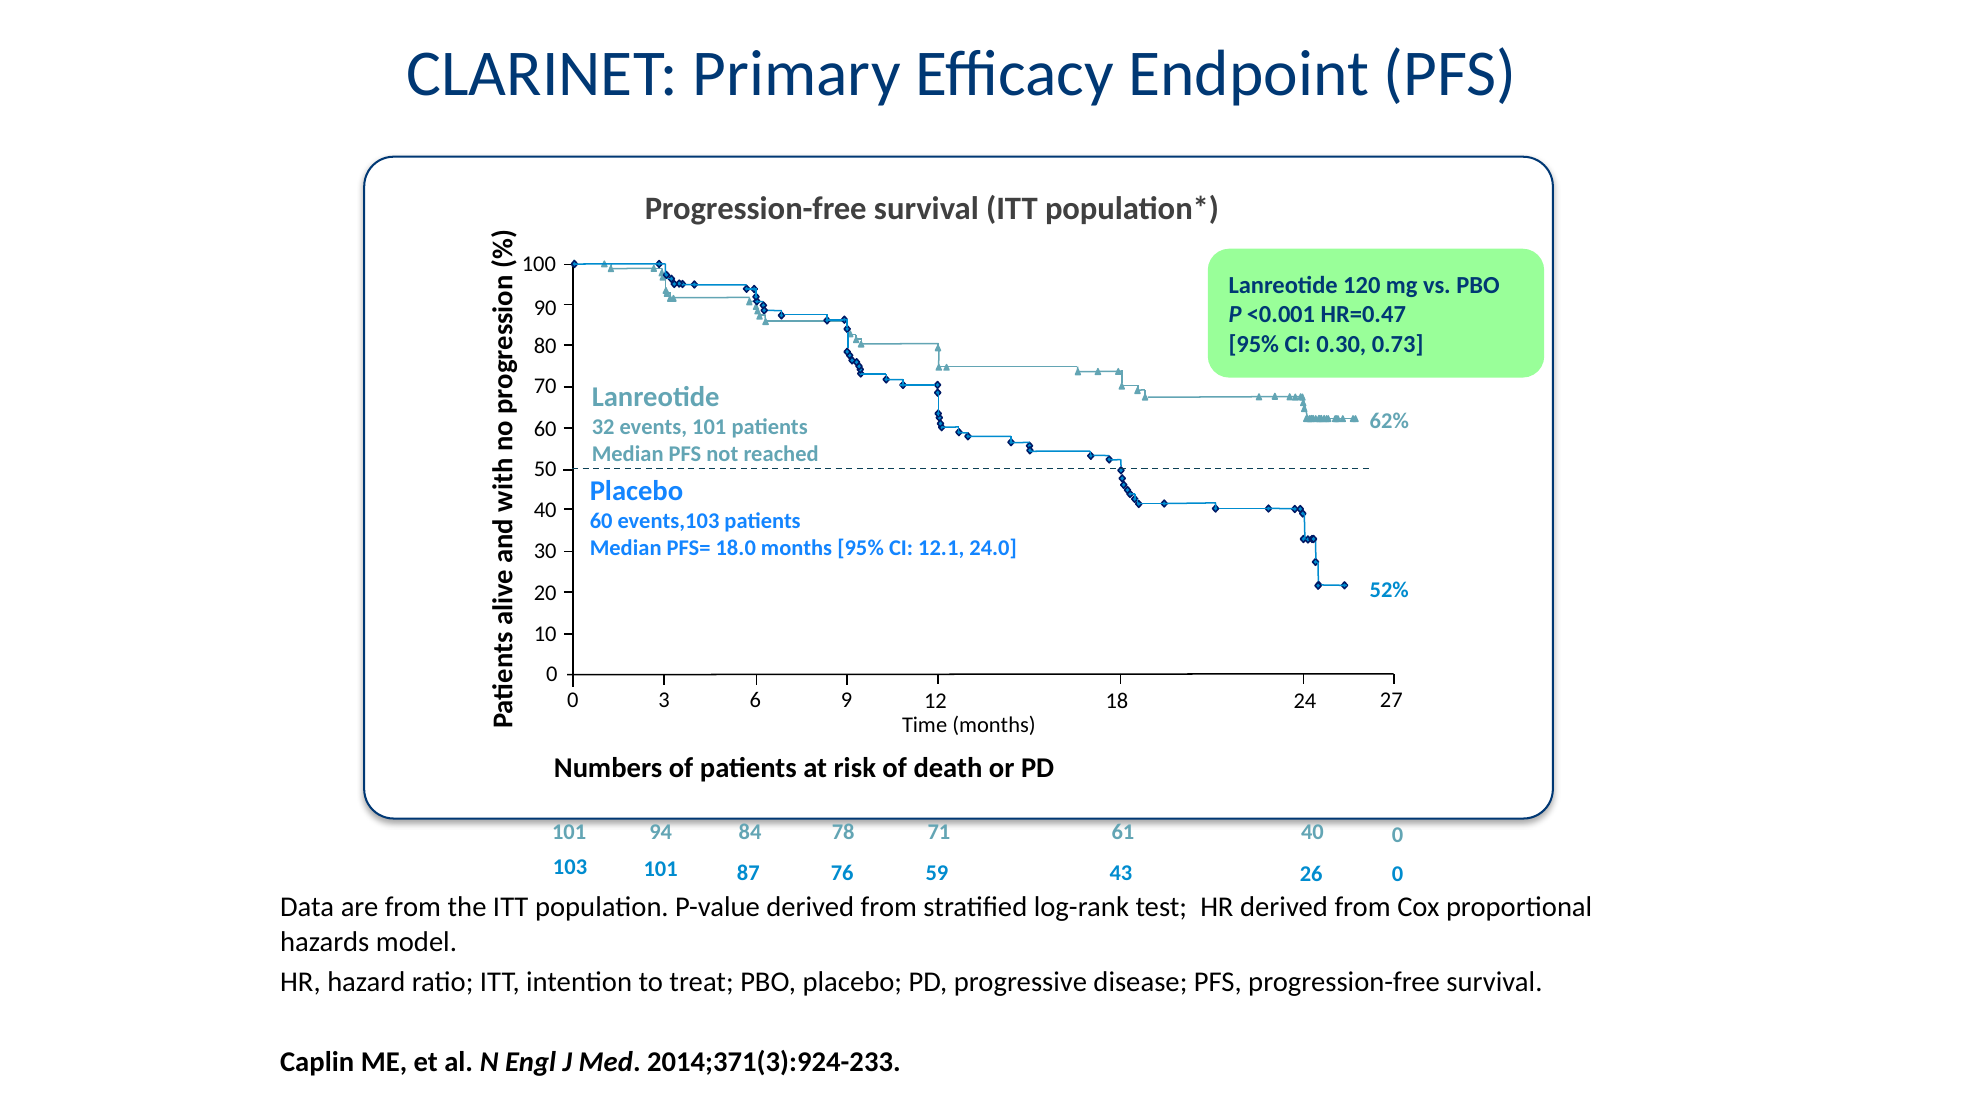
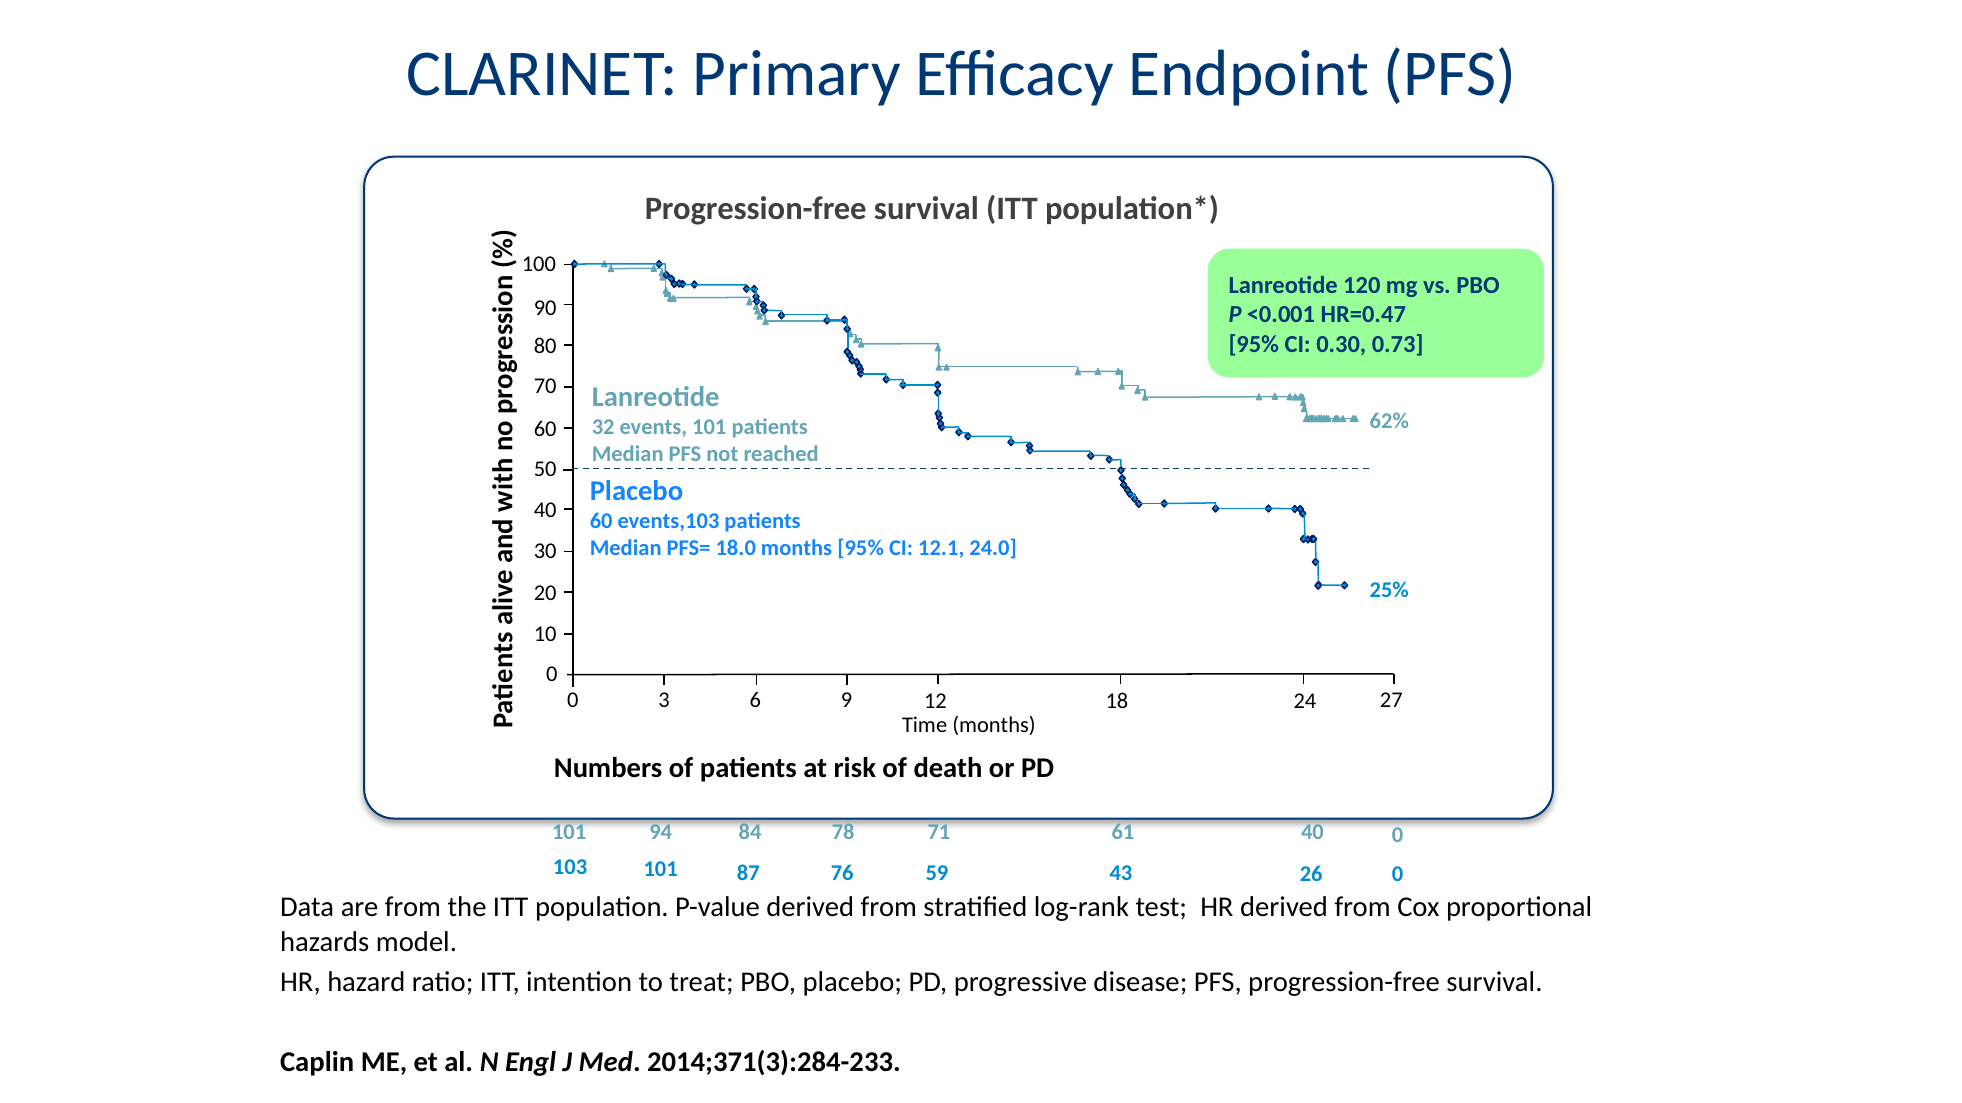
52%: 52% -> 25% (1389, 590)
2014;371(3):924-233: 2014;371(3):924-233 -> 2014;371(3):284-233 (774, 1062)
